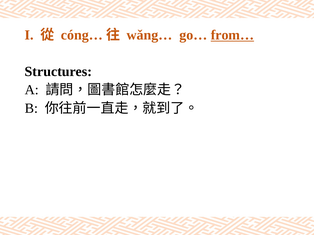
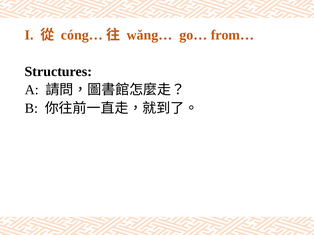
from… underline: present -> none (232, 35)
